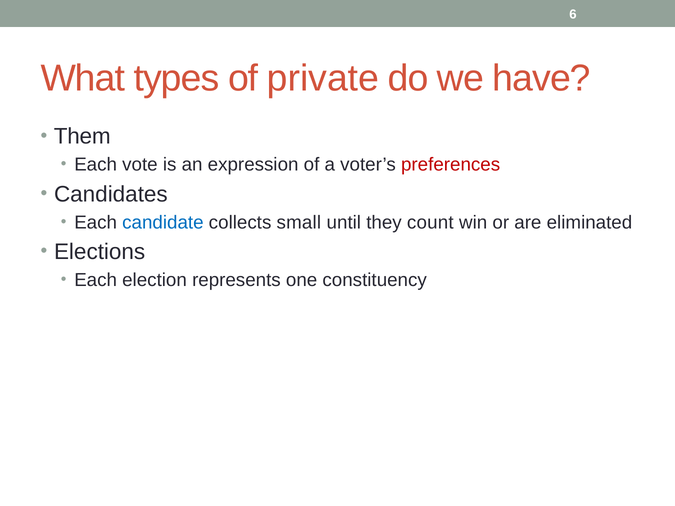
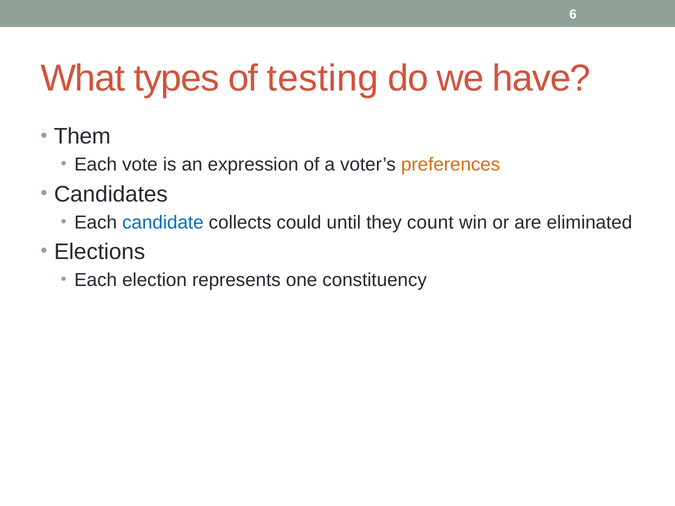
private: private -> testing (323, 79)
preferences colour: red -> orange (451, 165)
small: small -> could (299, 223)
